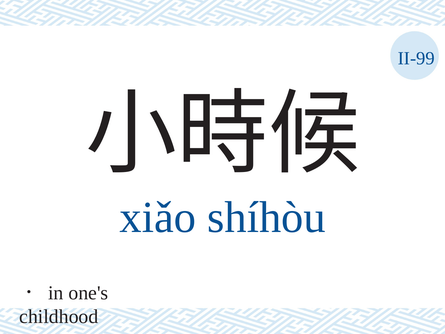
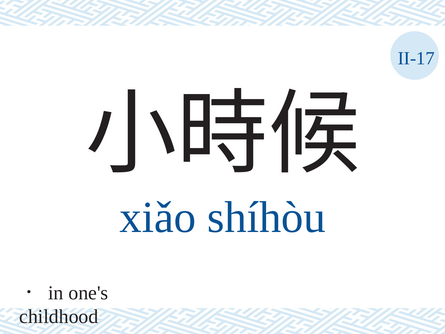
II-99: II-99 -> II-17 (416, 58)
